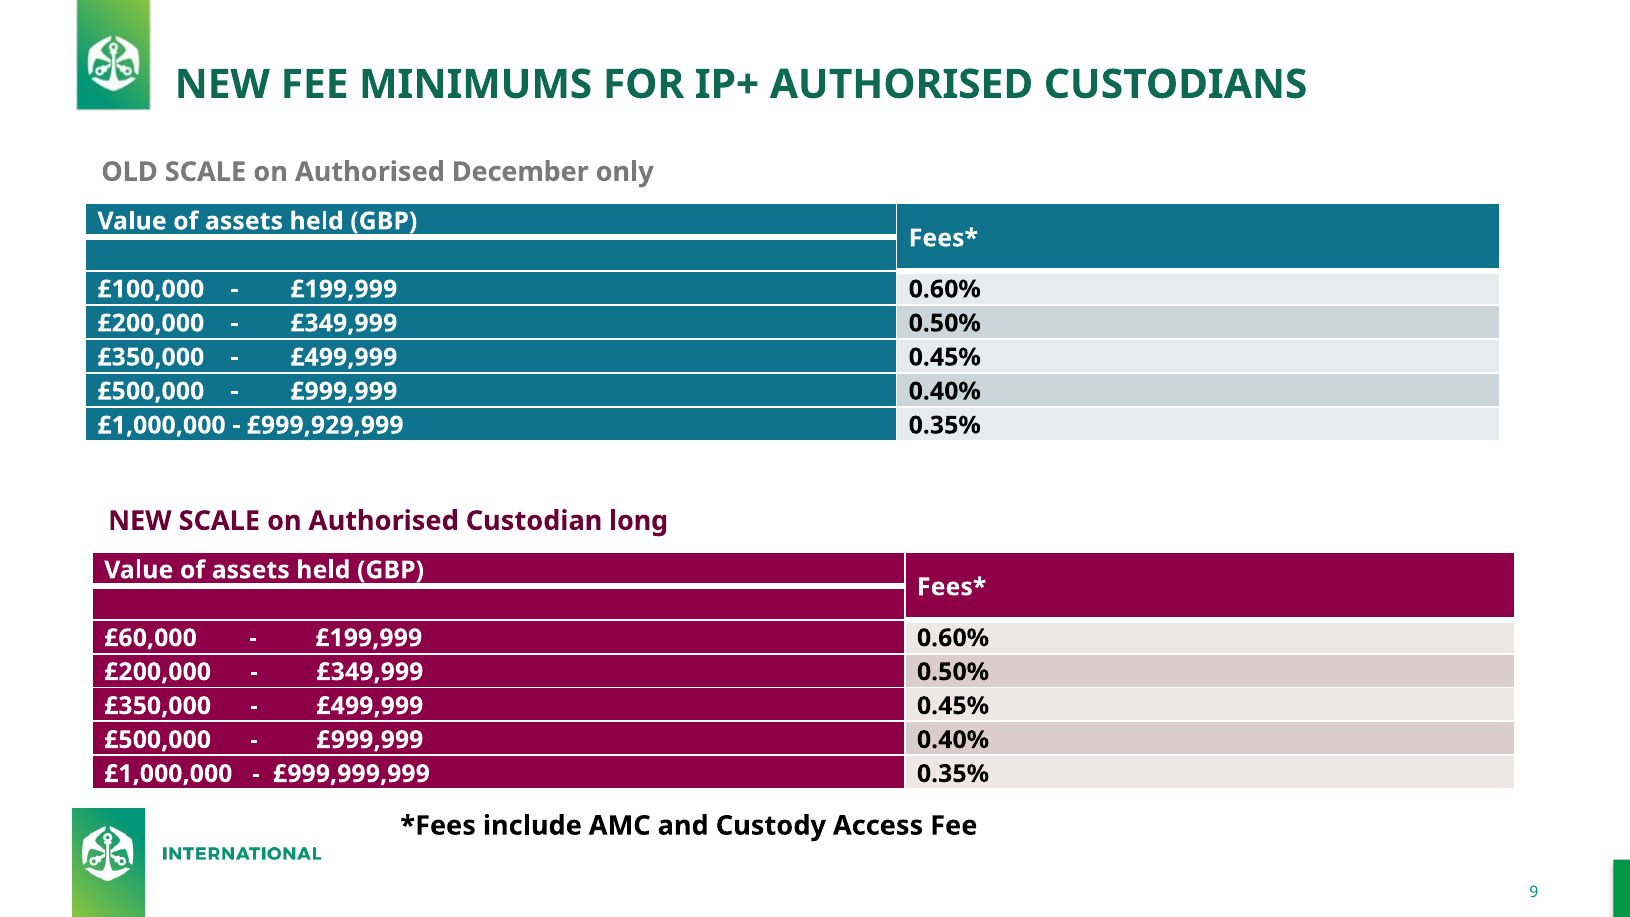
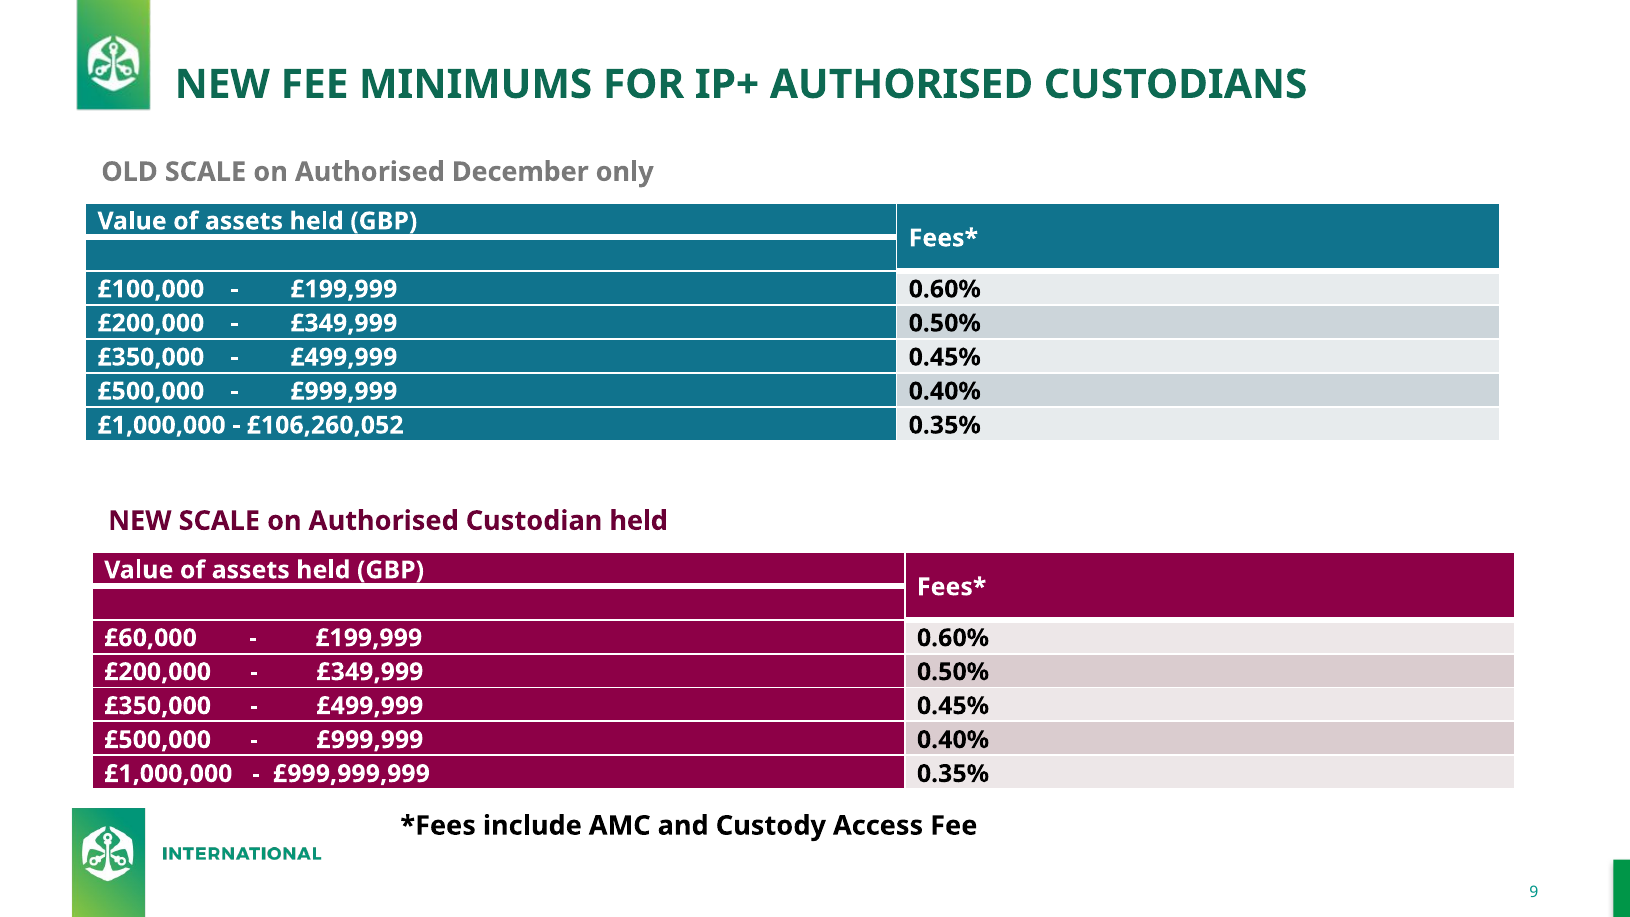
£999,929,999: £999,929,999 -> £106,260,052 (325, 425)
Custodian long: long -> held (639, 521)
